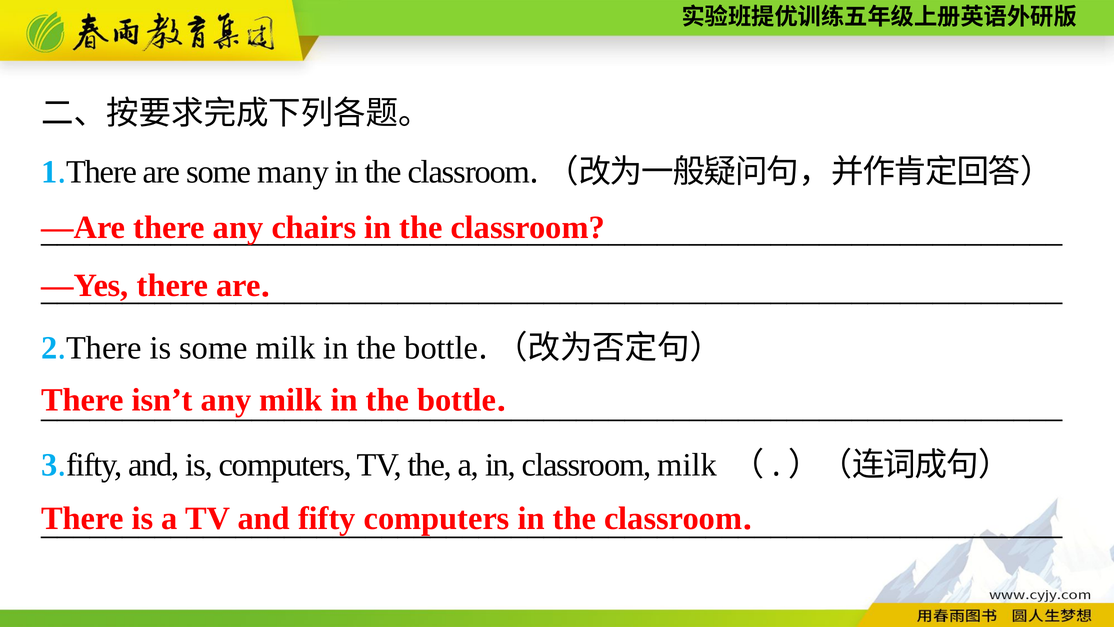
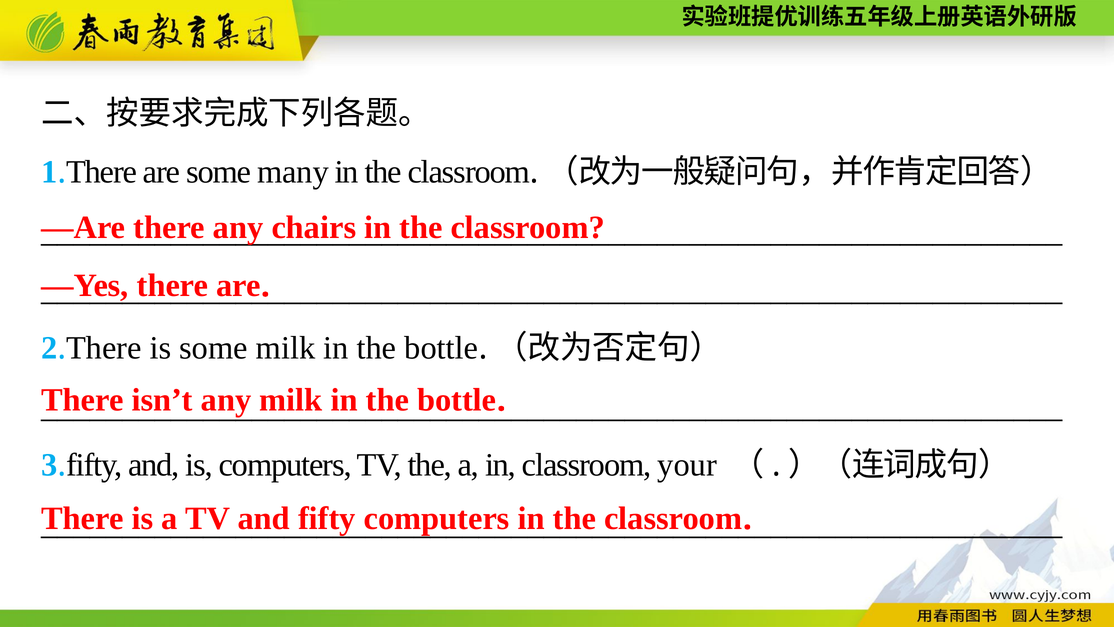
classroom milk: milk -> your (687, 465)
